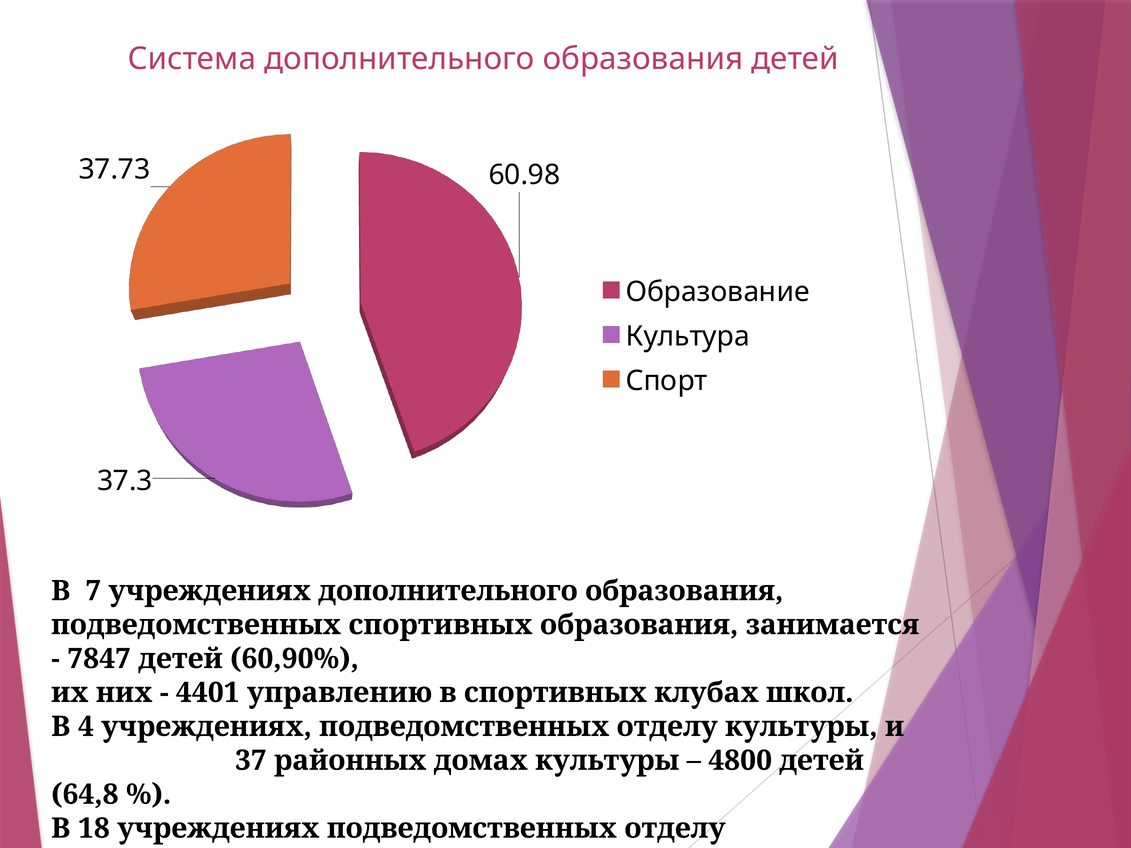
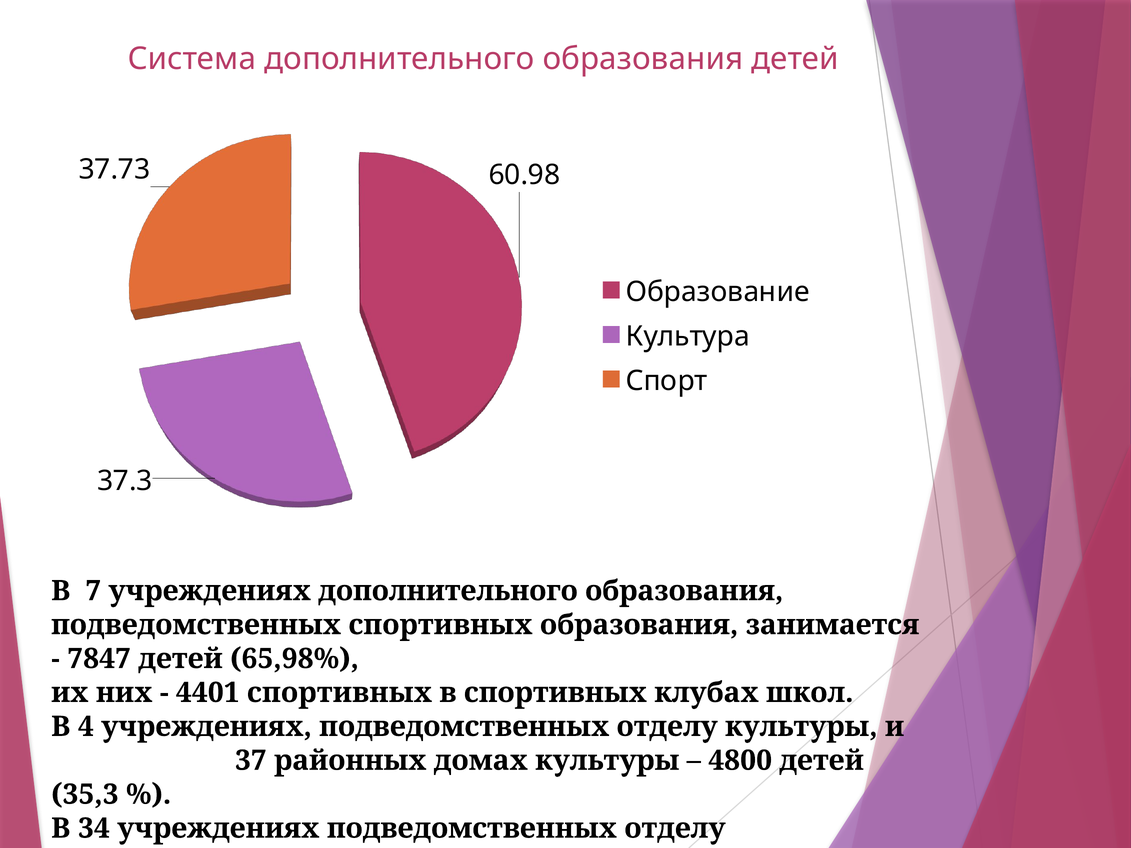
60,90%: 60,90% -> 65,98% (294, 659)
4401 управлению: управлению -> спортивных (340, 693)
64,8: 64,8 -> 35,3 (85, 795)
18: 18 -> 34 (94, 829)
